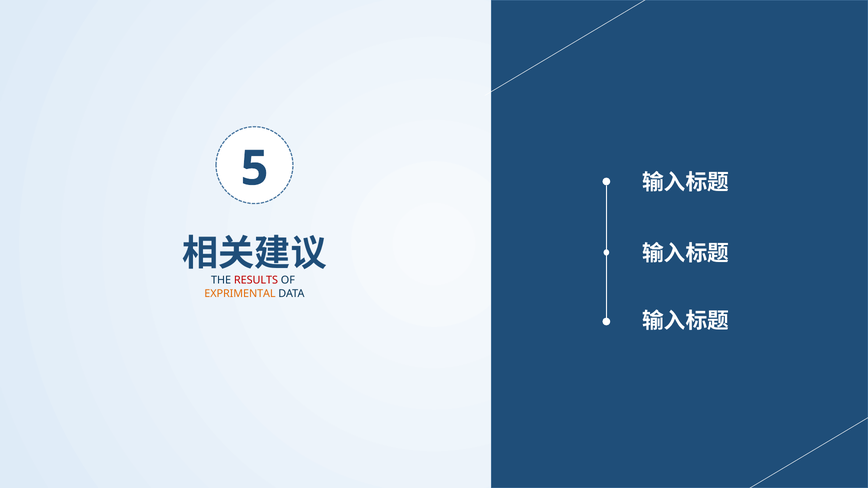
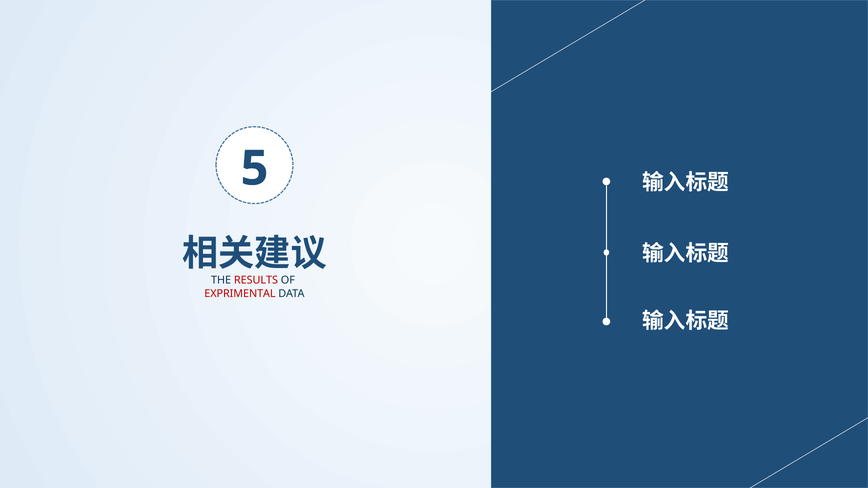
EXPRIMENTAL colour: orange -> red (240, 294)
